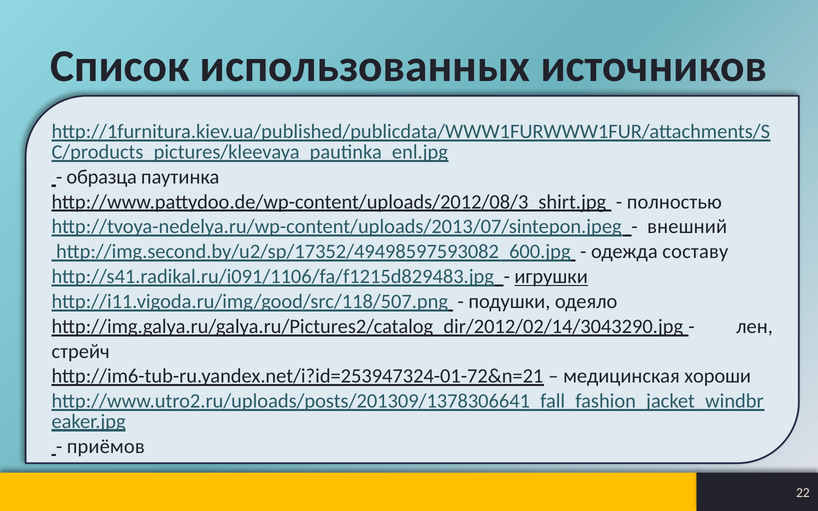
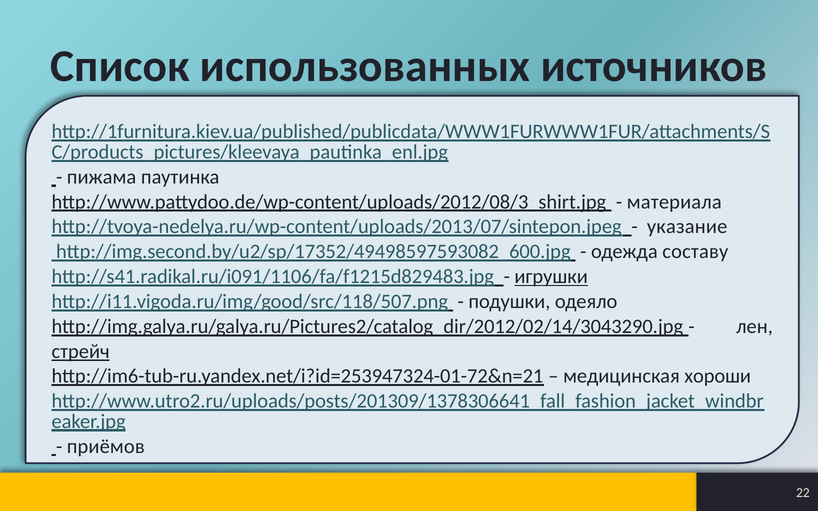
образца: образца -> пижама (102, 177)
полностью: полностью -> материала (674, 202)
внешний: внешний -> указание (687, 227)
стрейч underline: none -> present (81, 352)
